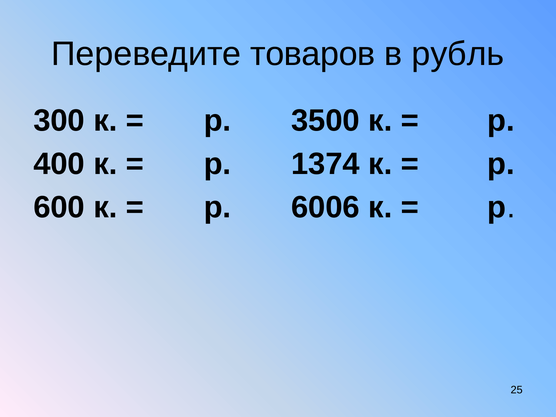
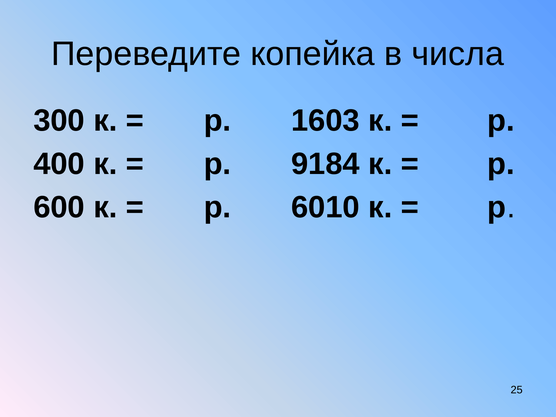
товаров: товаров -> копейка (313, 54)
рубль: рубль -> числа (458, 54)
3500: 3500 -> 1603 (325, 121)
1374: 1374 -> 9184 (325, 164)
6006: 6006 -> 6010 (325, 207)
